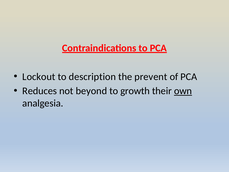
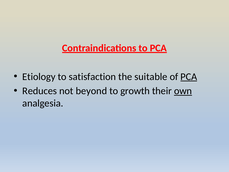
Lockout: Lockout -> Etiology (39, 77)
description: description -> satisfaction (92, 77)
prevent: prevent -> suitable (151, 77)
PCA underline: none -> present (189, 77)
